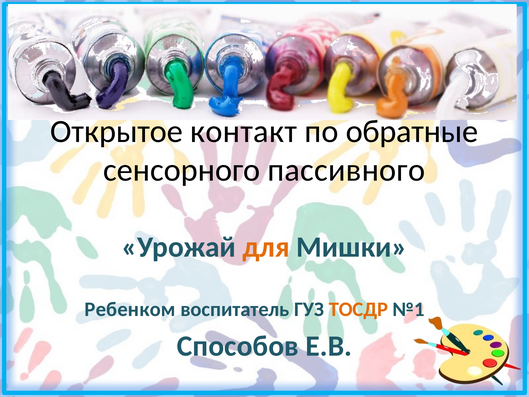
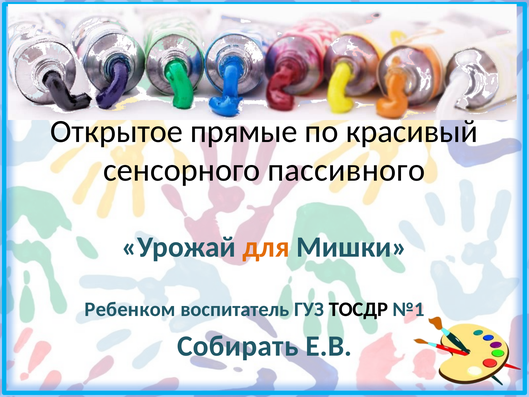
контакт: контакт -> прямые (244, 131)
обратные: обратные -> красивый (412, 131)
ТОСДР colour: orange -> black (358, 309)
Способов: Способов -> Собирать (238, 346)
